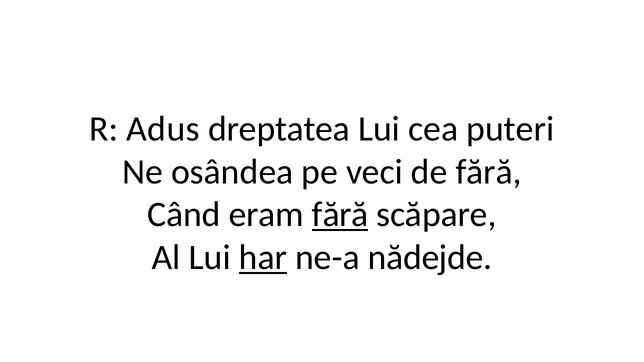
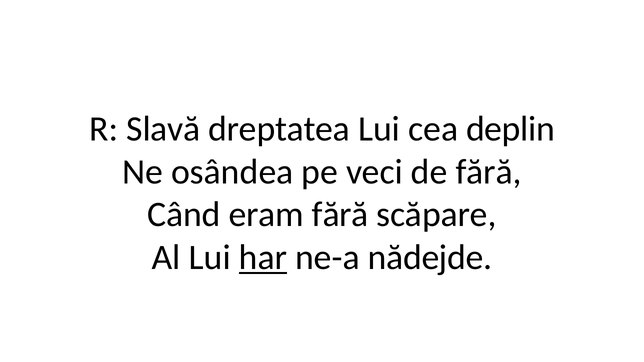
Adus: Adus -> Slavă (163, 129)
puteri: puteri -> deplin (510, 129)
fără underline: present -> none (340, 215)
